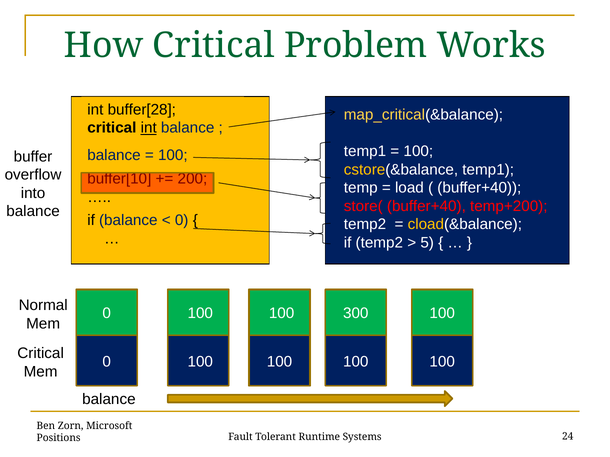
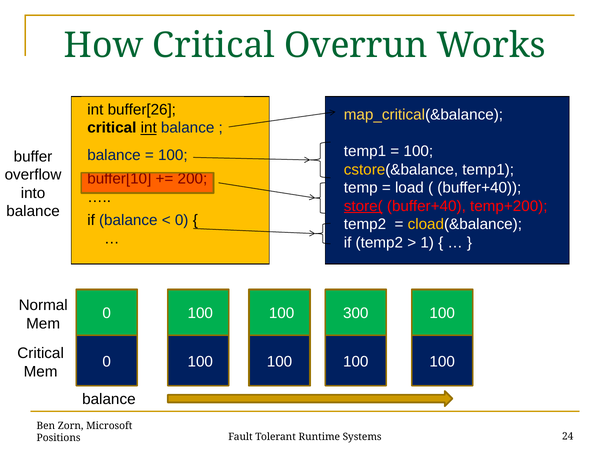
Problem: Problem -> Overrun (356, 45)
buffer[28: buffer[28 -> buffer[26 (142, 110)
store( underline: none -> present (363, 206)
5: 5 -> 1 (427, 243)
